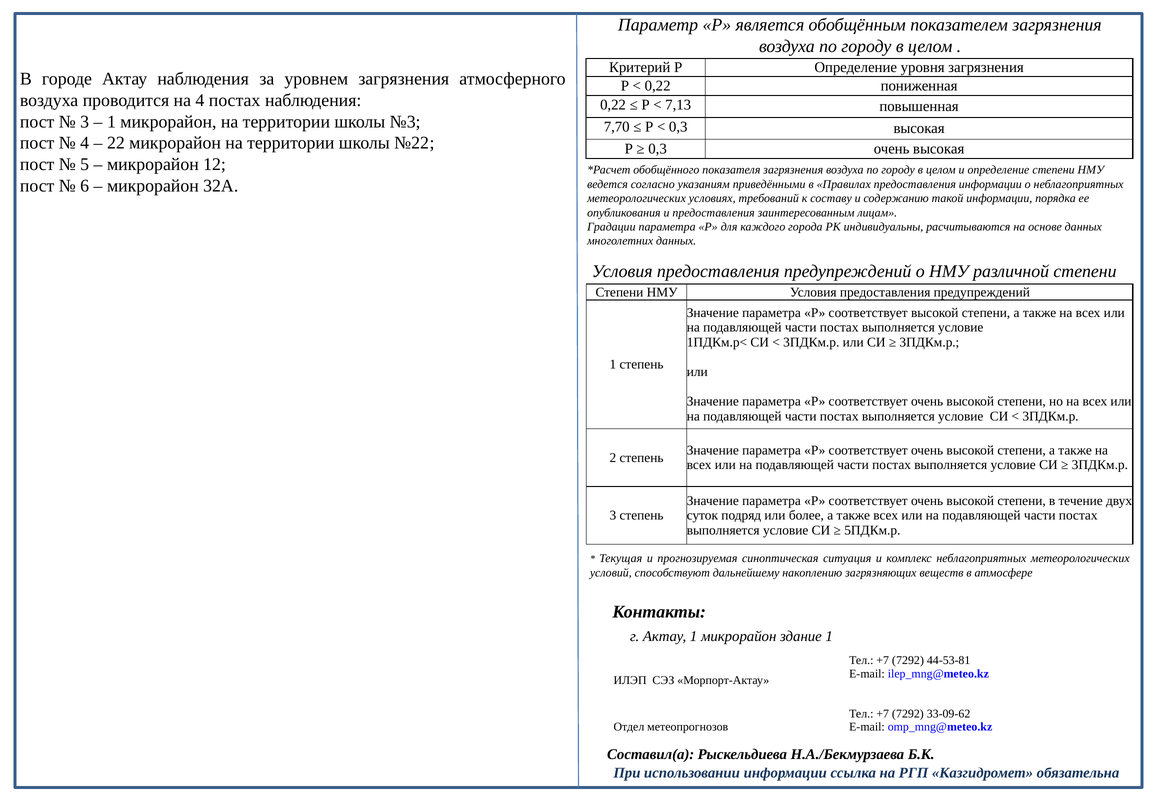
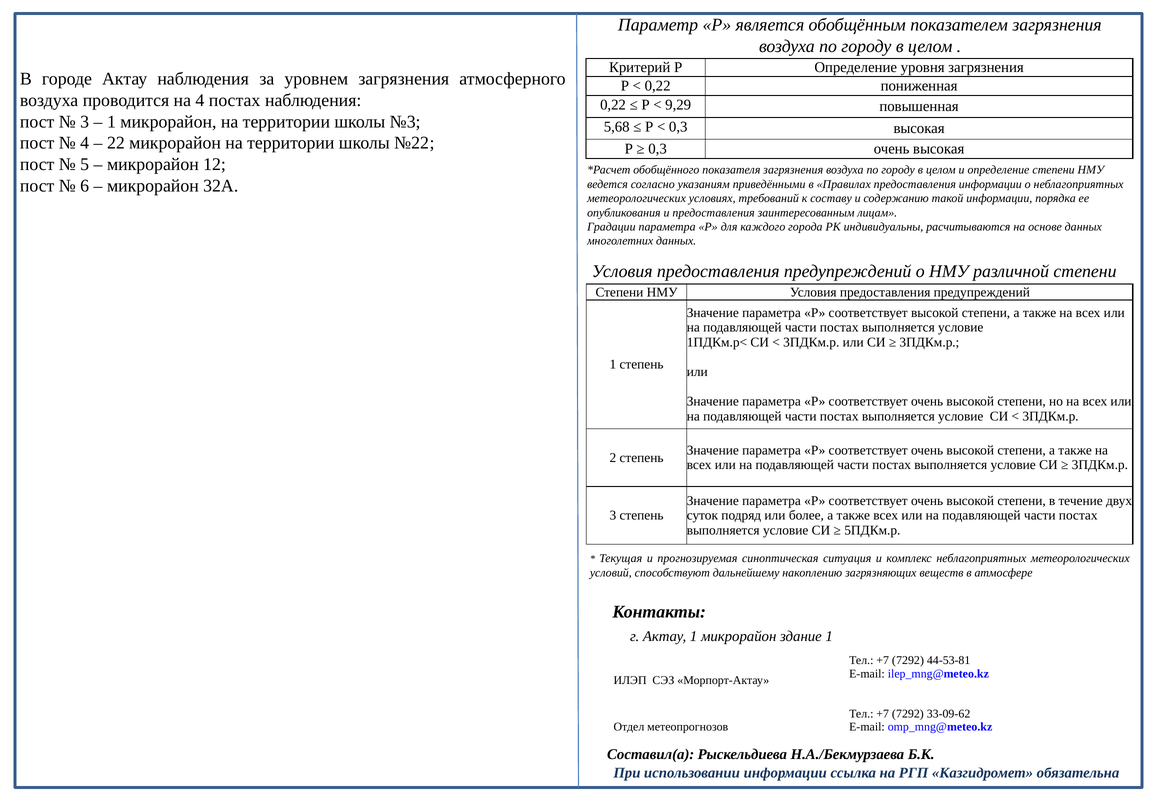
7,13: 7,13 -> 9,29 (678, 105)
7,70: 7,70 -> 5,68 (617, 127)
